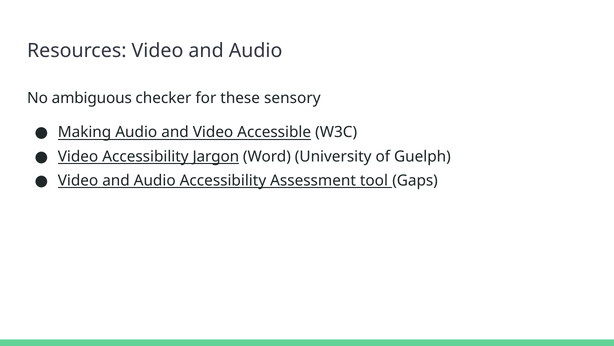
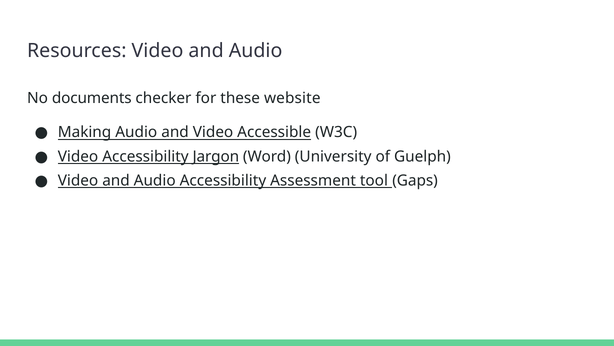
ambiguous: ambiguous -> documents (92, 98)
sensory: sensory -> website (292, 98)
